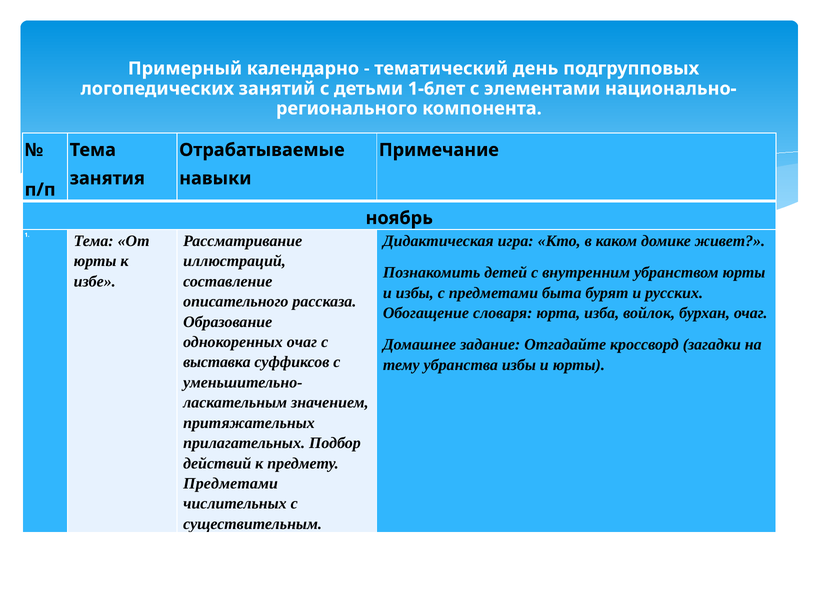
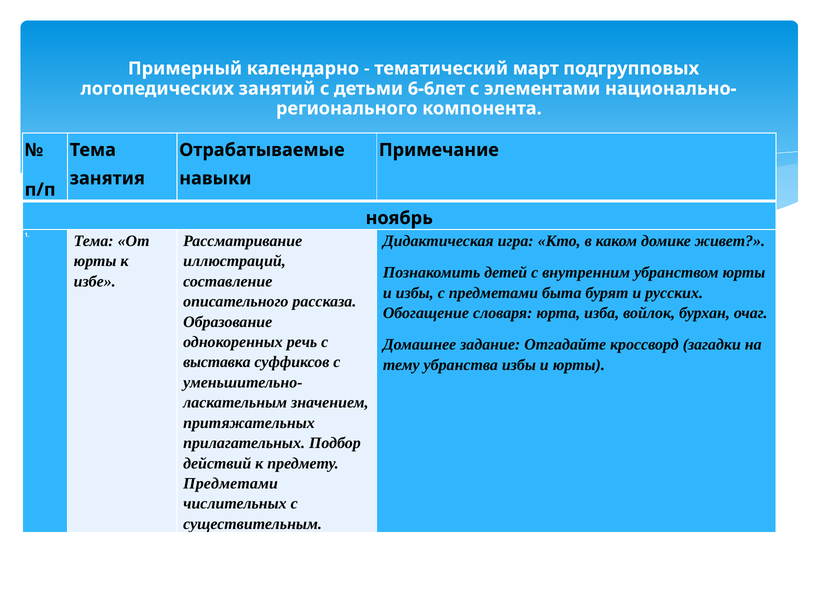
день: день -> март (536, 68)
1-6лет: 1-6лет -> 6-6лет (437, 89)
однокоренных очаг: очаг -> речь (302, 342)
